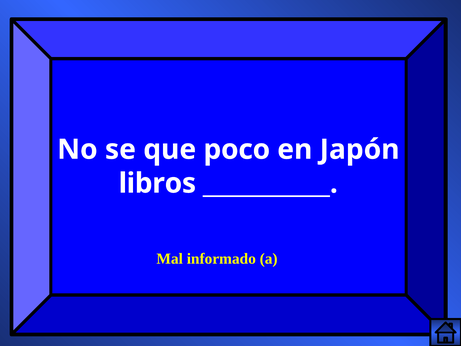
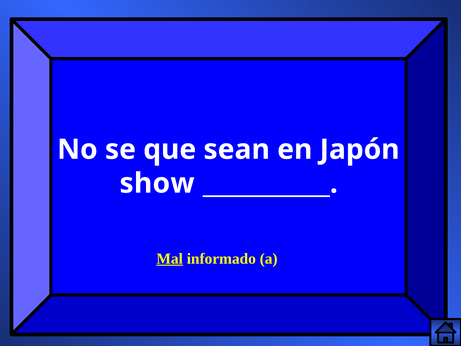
poco: poco -> sean (237, 149)
libros: libros -> show (157, 183)
Mal underline: none -> present (170, 258)
